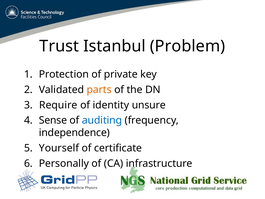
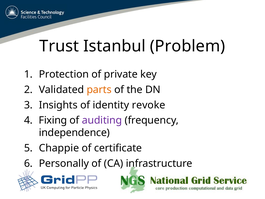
Require: Require -> Insights (58, 105)
unsure: unsure -> revoke (149, 105)
Sense: Sense -> Fixing (53, 120)
auditing colour: blue -> purple (102, 120)
Yourself: Yourself -> Chappie (59, 148)
